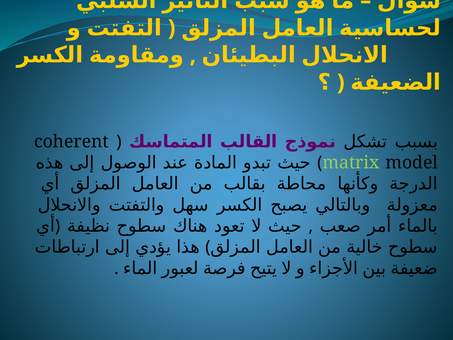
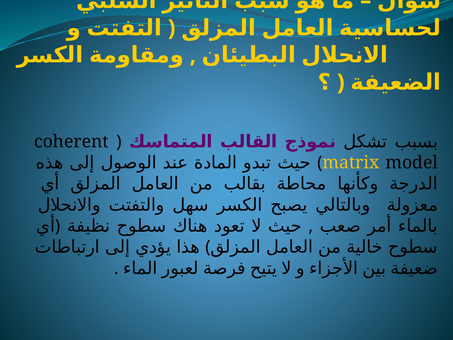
matrix colour: light green -> yellow (351, 163)
